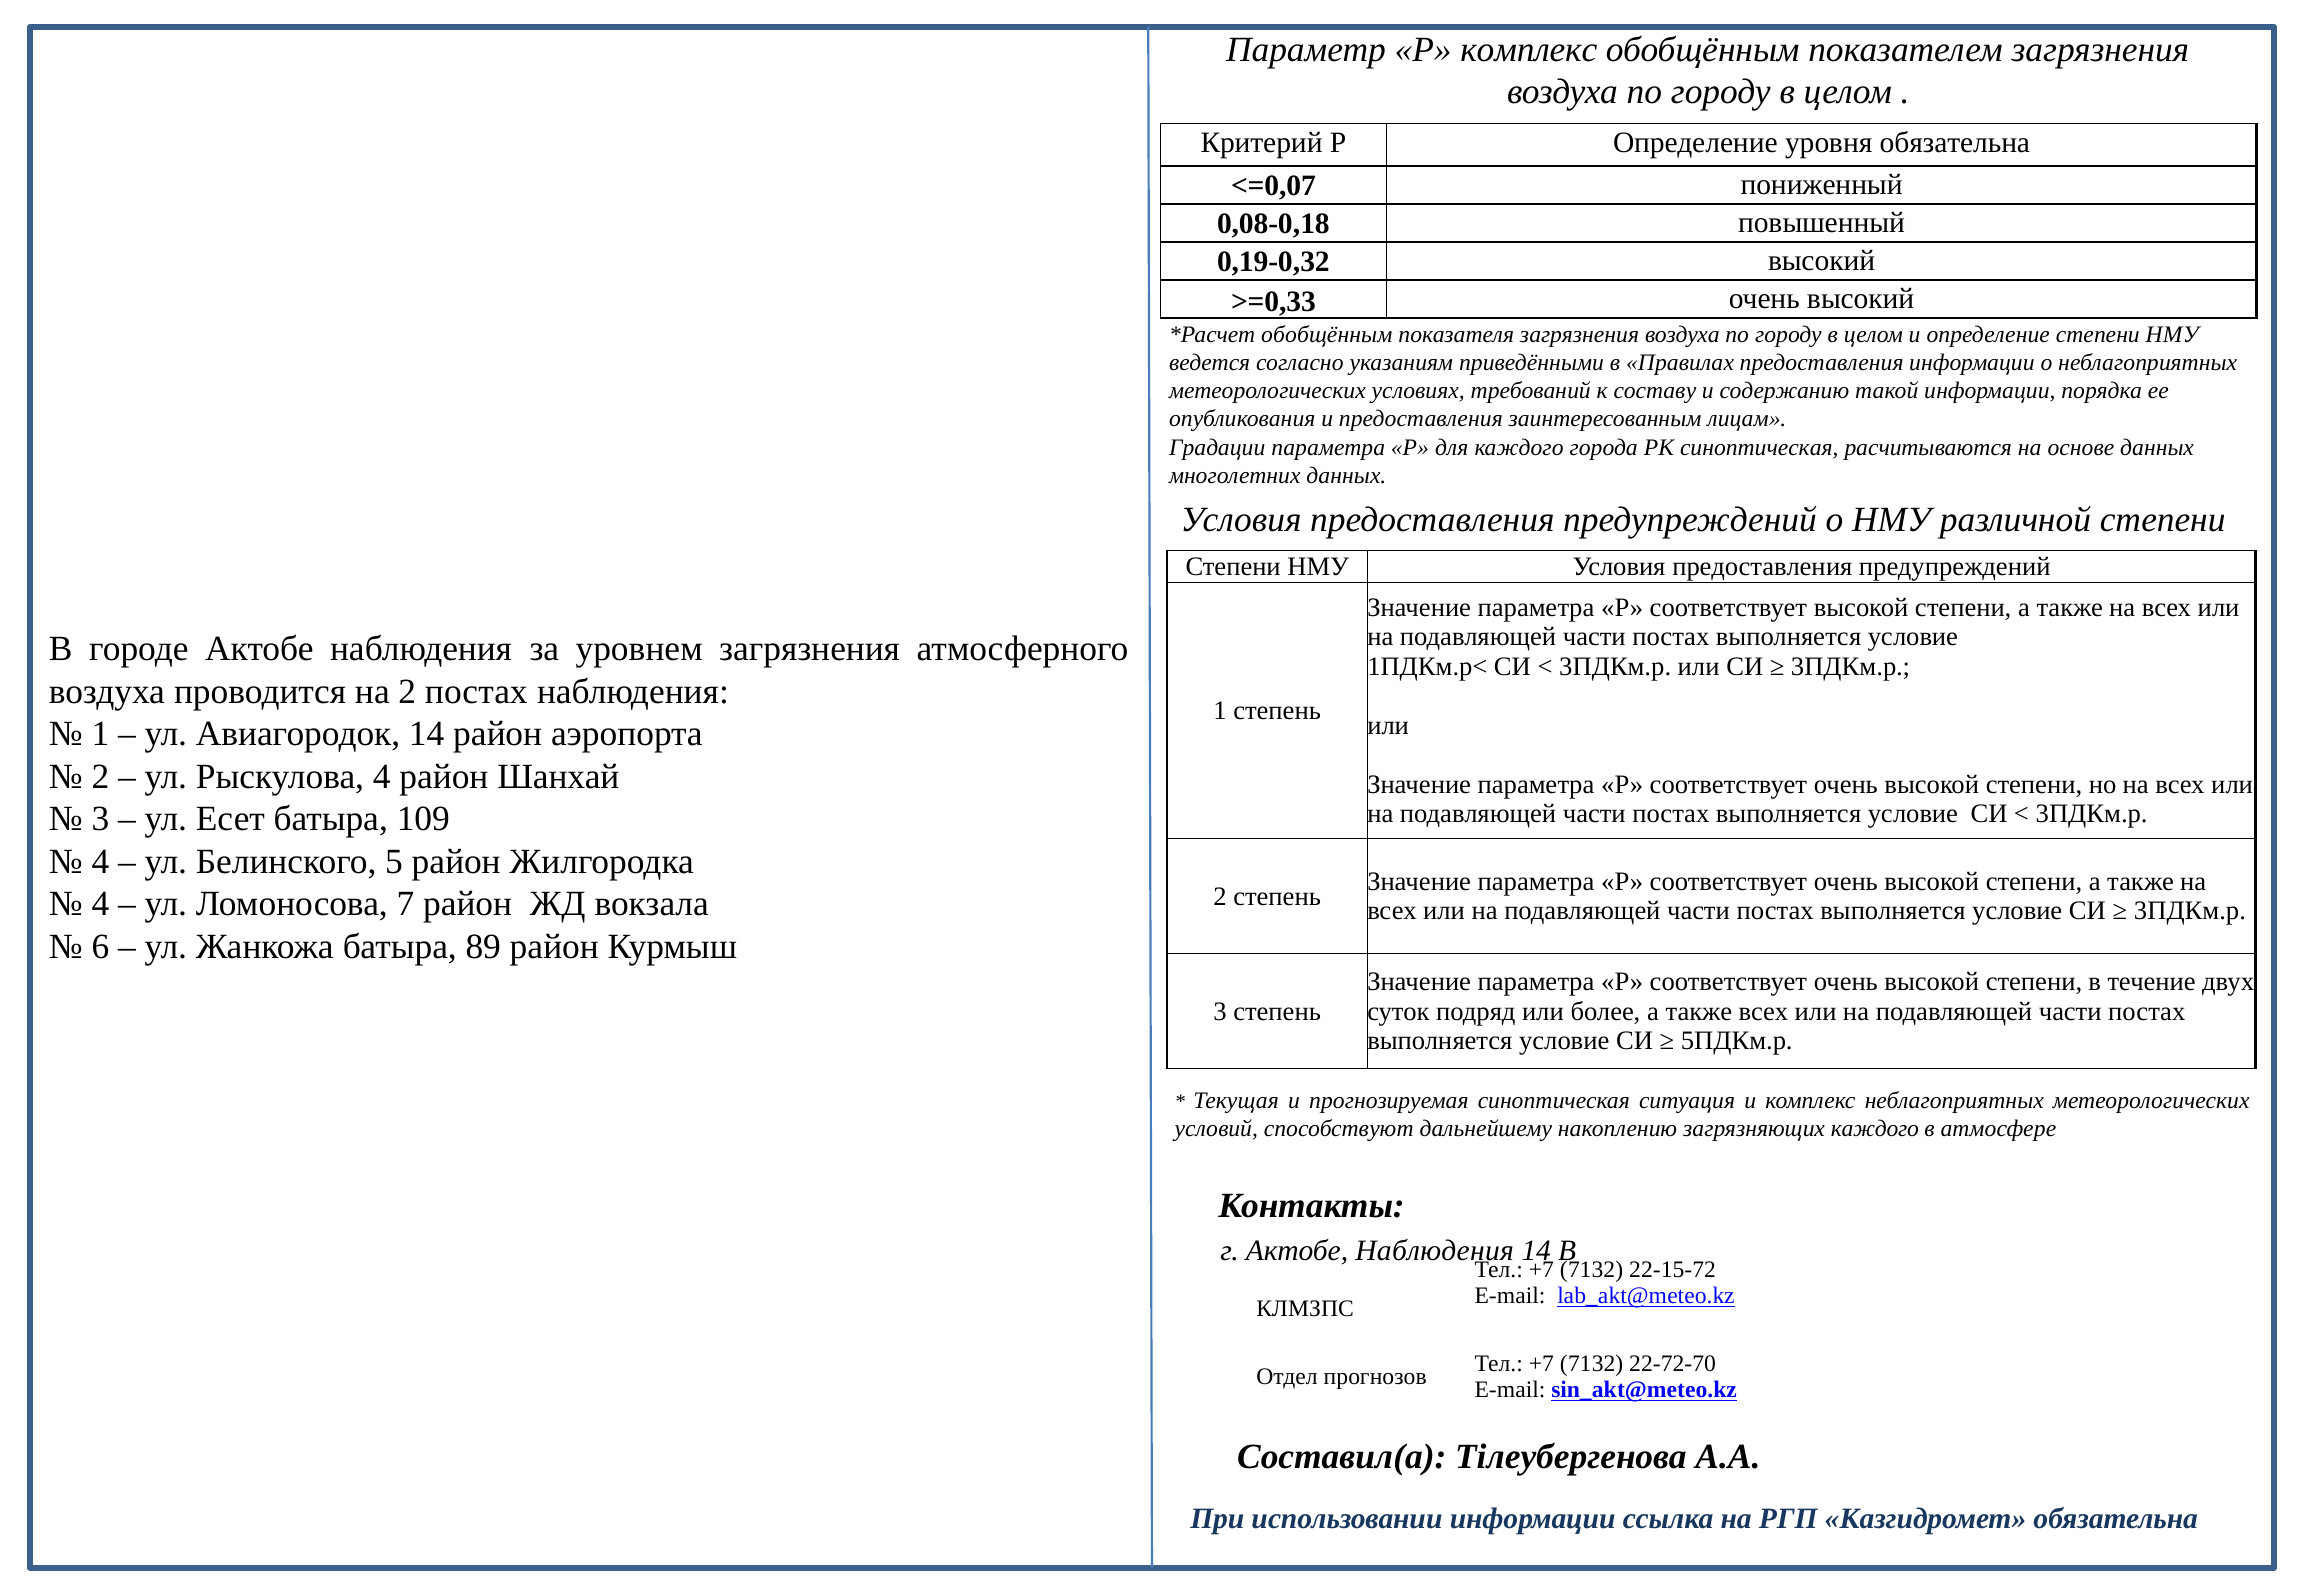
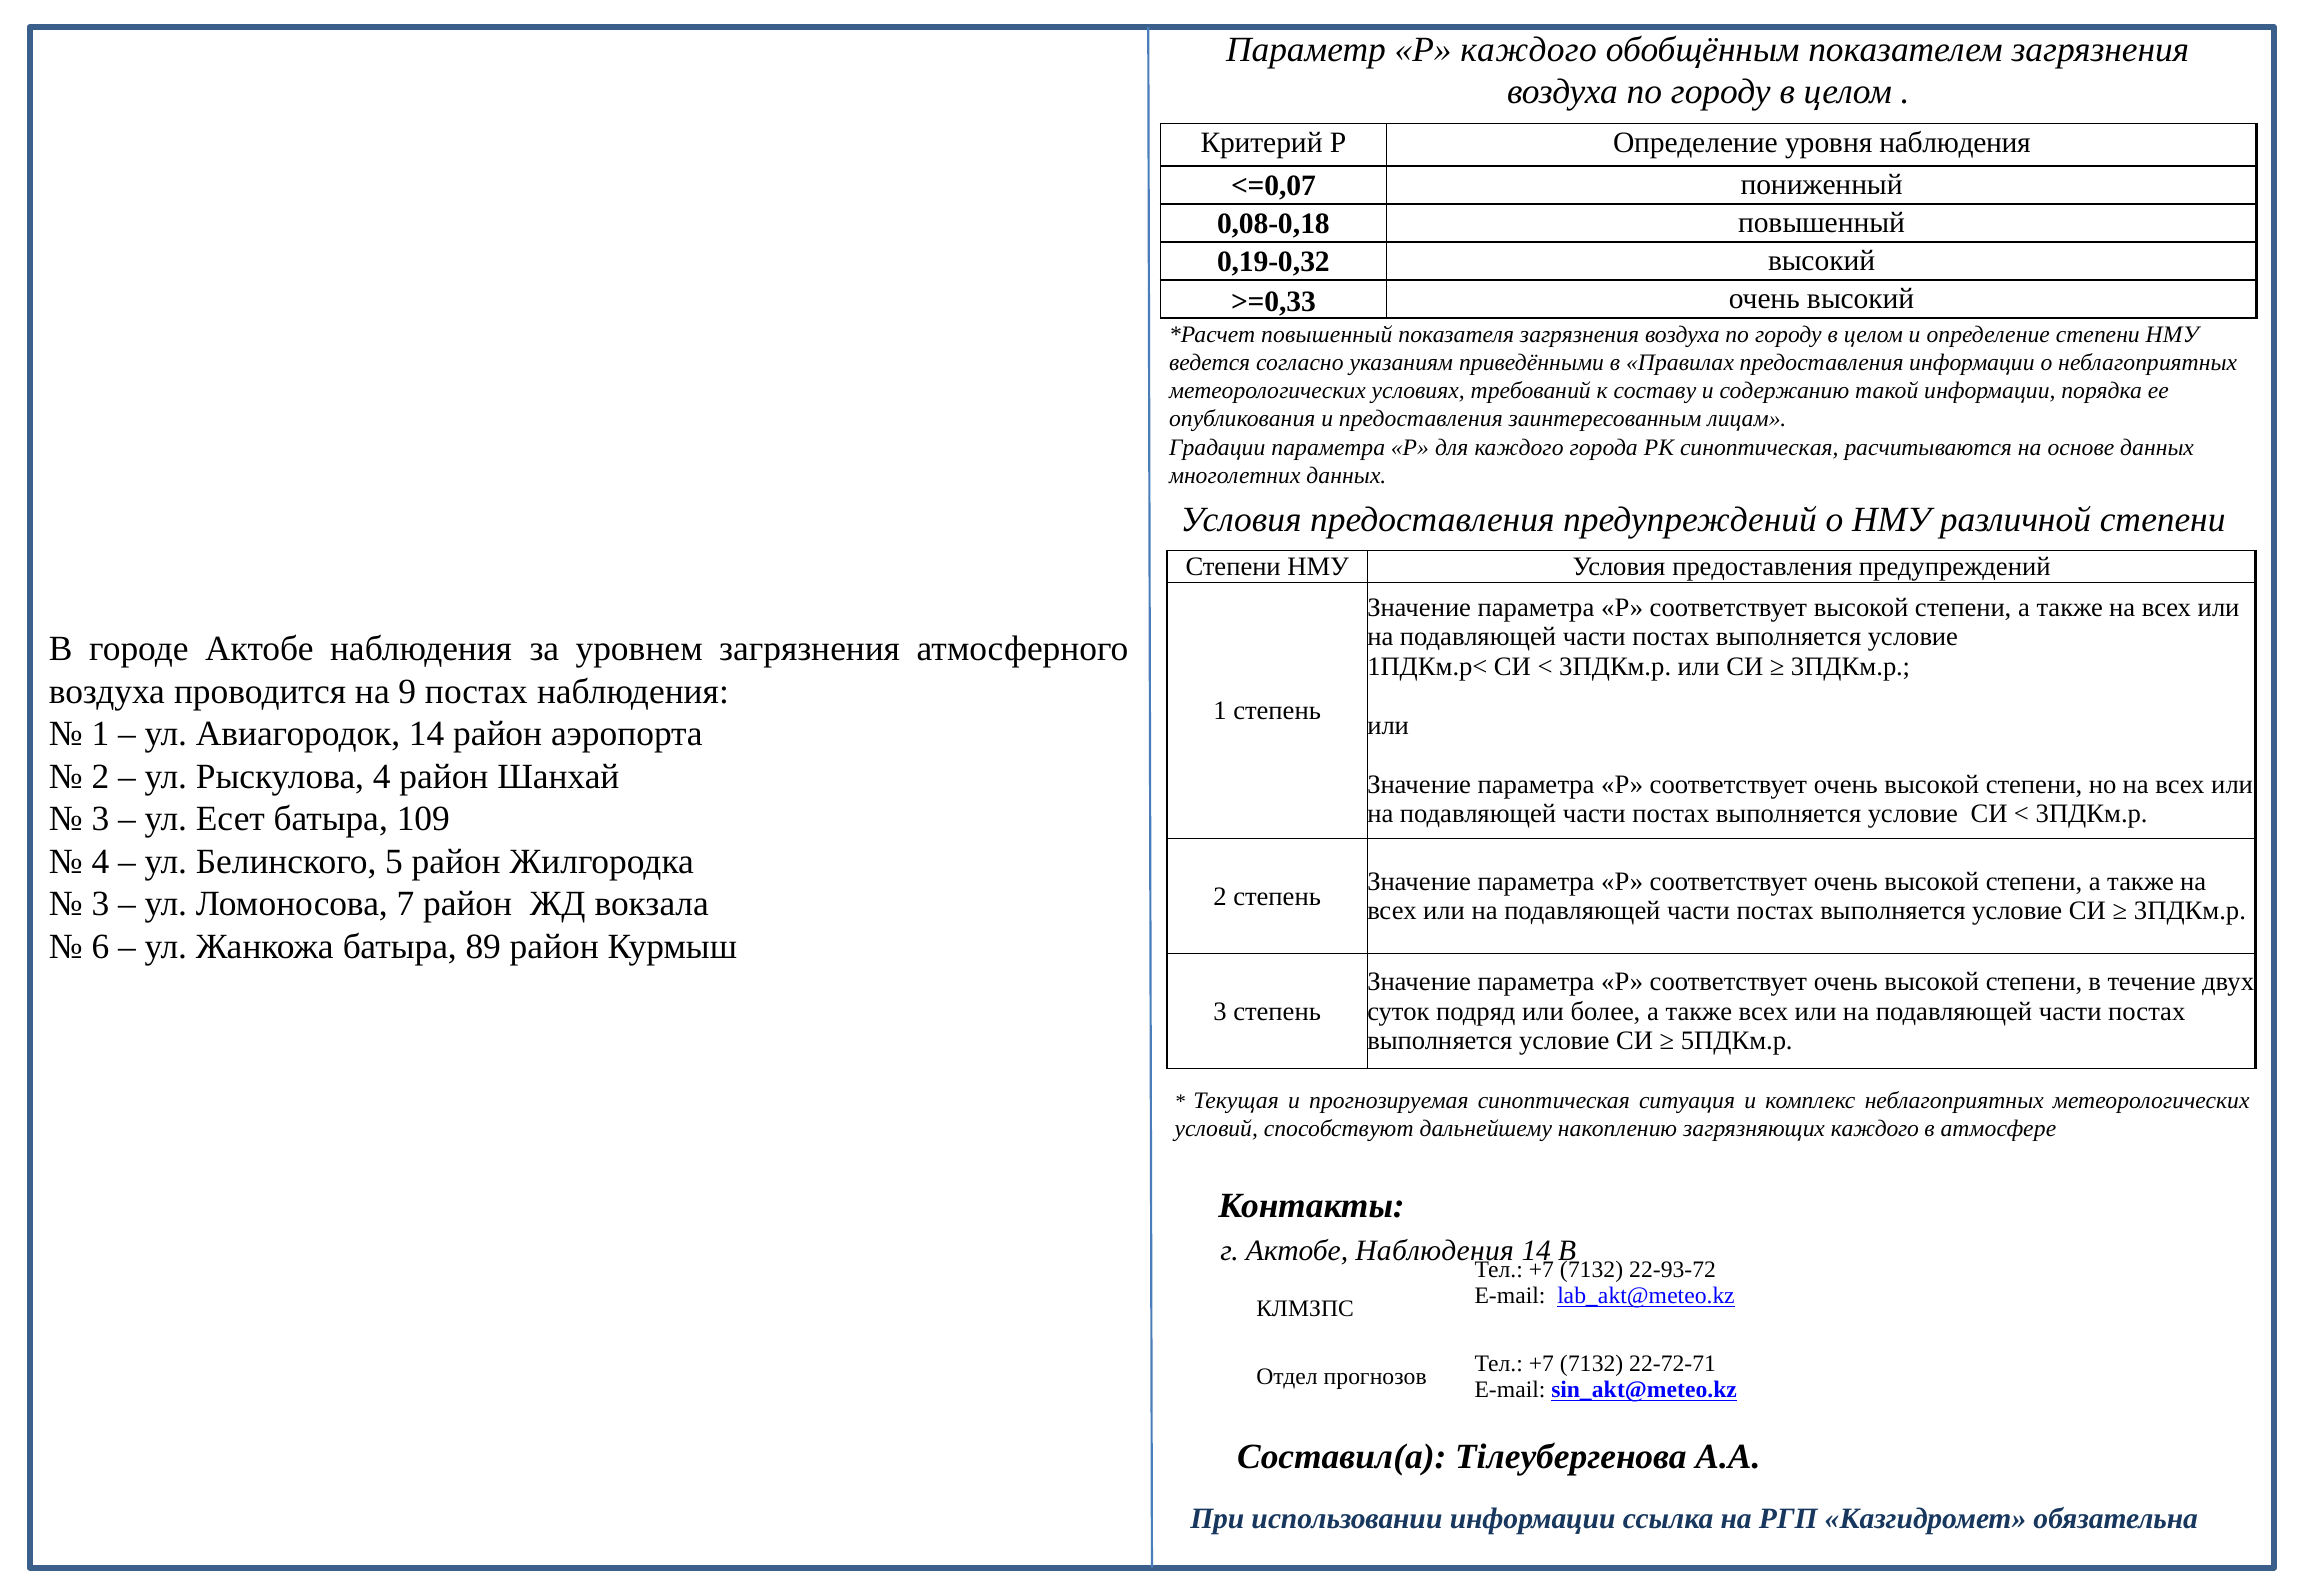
Р комплекс: комплекс -> каждого (1529, 50)
уровня обязательна: обязательна -> наблюдения (1955, 142)
обобщённым: обобщённым -> повышенный (1327, 334)
на 2: 2 -> 9 (407, 691)
4: 4 -> 3 (100, 904)
22-15-72: 22-15-72 -> 22-93-72 (1673, 1270)
22-72-70: 22-72-70 -> 22-72-71 (1673, 1364)
